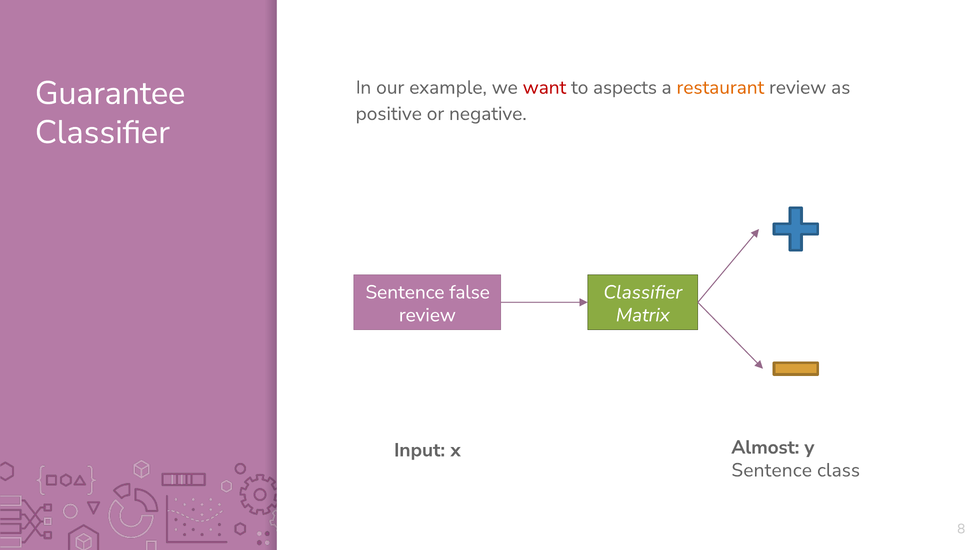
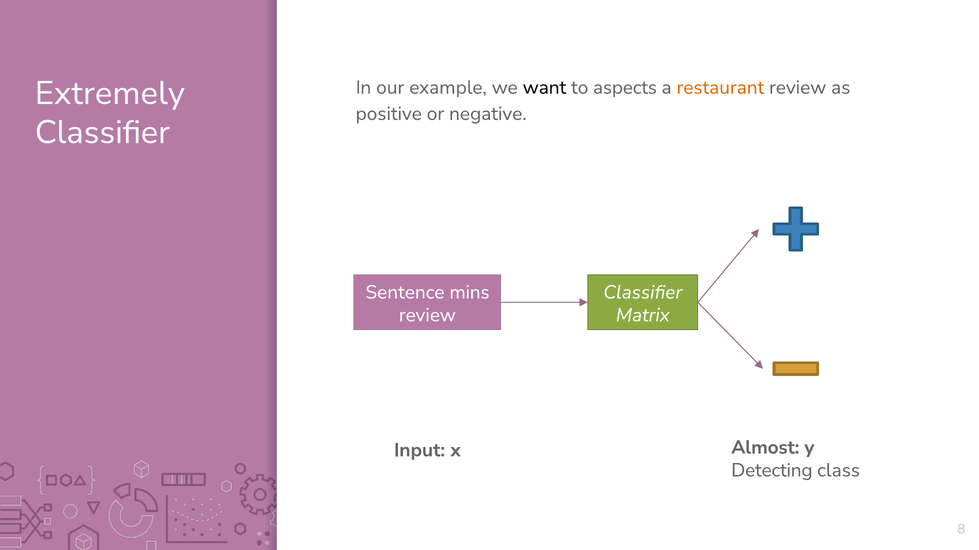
want colour: red -> black (544, 88)
Guarantee: Guarantee -> Extremely (110, 93)
false: false -> mins (470, 293)
Sentence: Sentence -> Detecting (772, 471)
